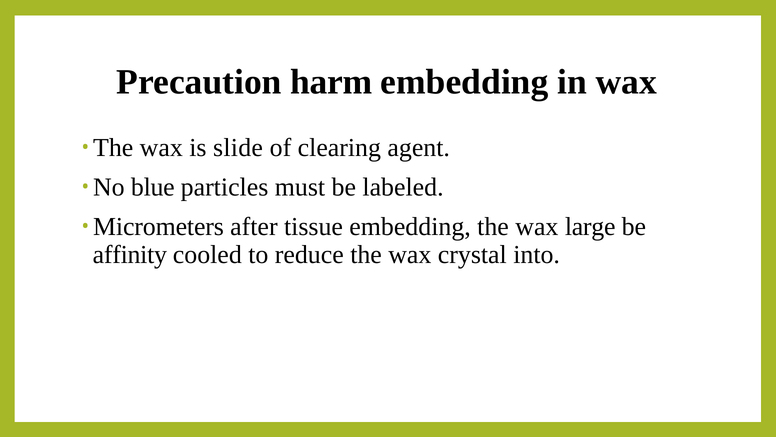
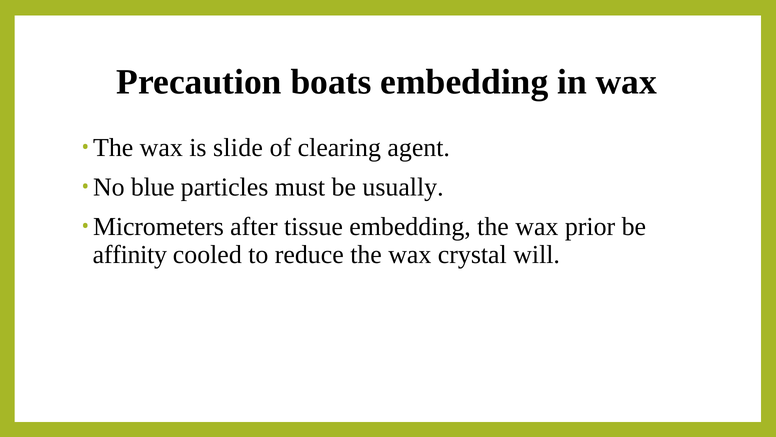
harm: harm -> boats (331, 82)
labeled: labeled -> usually (403, 187)
large: large -> prior (590, 226)
into: into -> will (537, 254)
